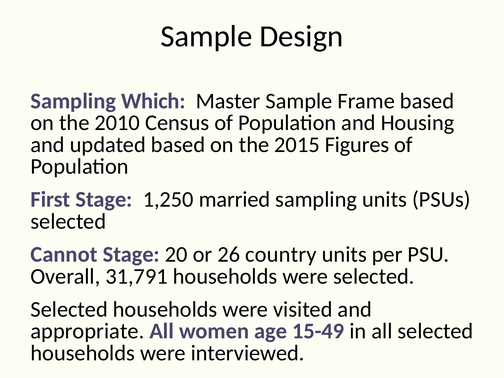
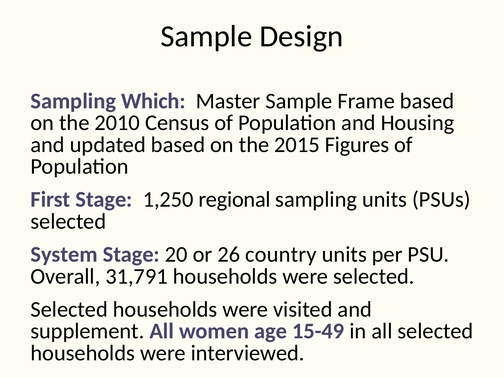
married: married -> regional (235, 200)
Cannot: Cannot -> System (64, 254)
appropriate: appropriate -> supplement (87, 331)
